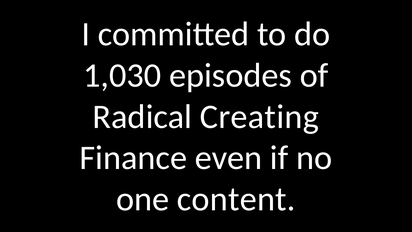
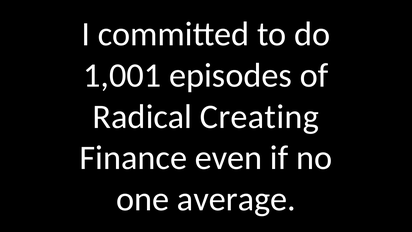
1,030: 1,030 -> 1,001 (122, 75)
content: content -> average (236, 199)
